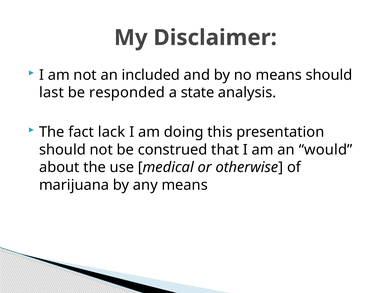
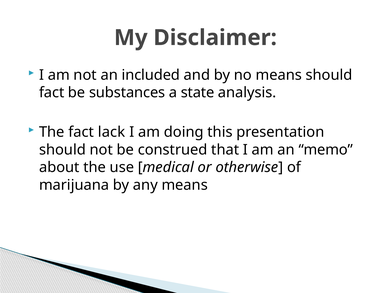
last: last -> fact (52, 93)
responded: responded -> substances (127, 93)
would: would -> memo (326, 150)
